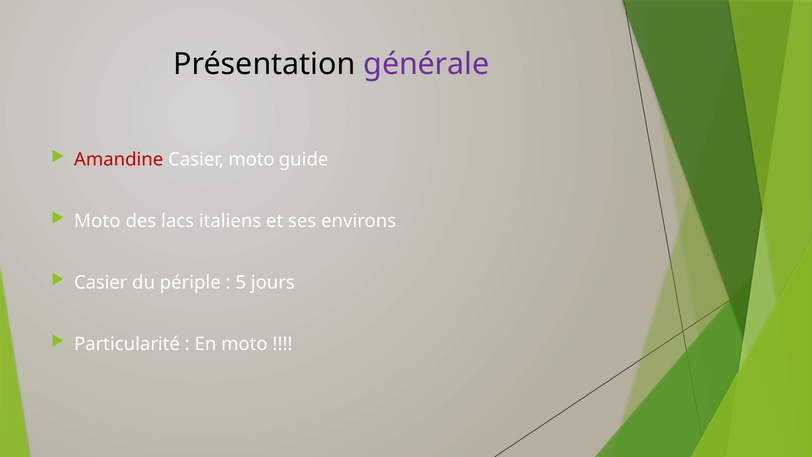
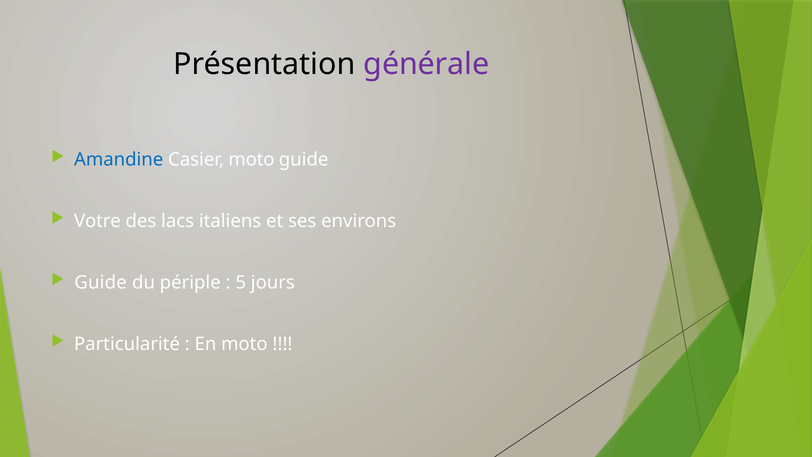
Amandine colour: red -> blue (119, 159)
Moto: Moto -> Votre (97, 221)
Casier: Casier -> Guide (101, 282)
